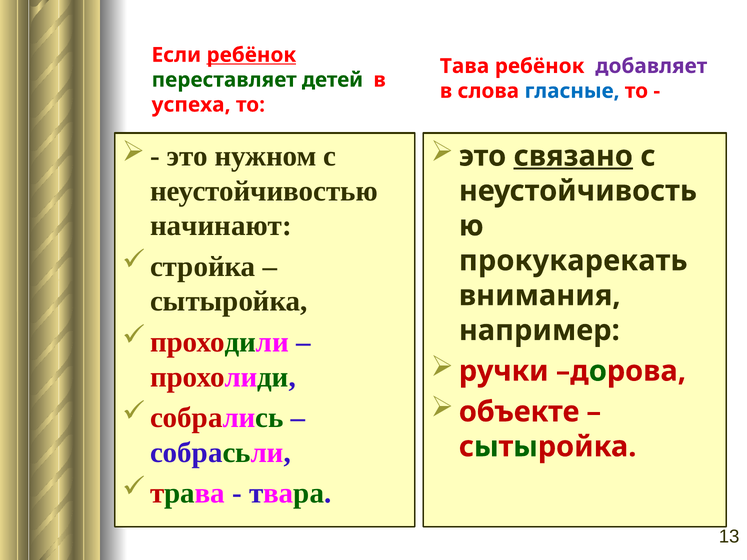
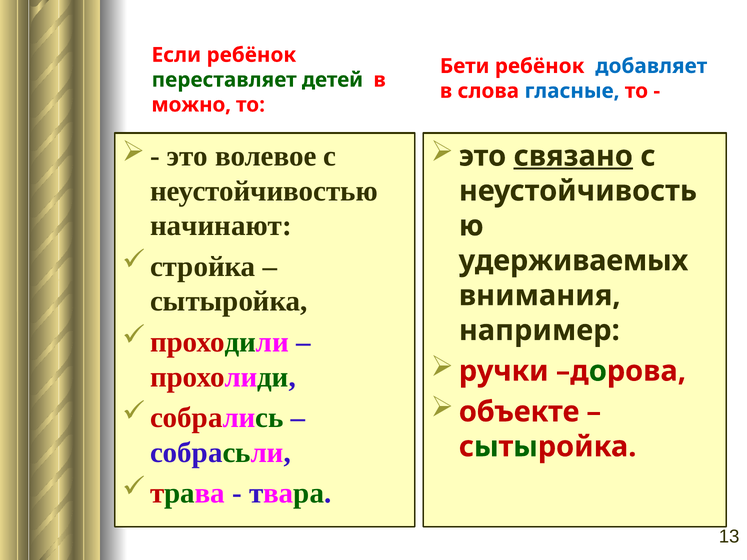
ребёнок underline: present -> none (251, 55)
Тава: Тава -> Бети (465, 66)
добавляет colour: purple -> blue (651, 66)
успеха: успеха -> можно (191, 105)
нужном: нужном -> волевое (266, 156)
прокукарекать: прокукарекать -> удерживаемых (573, 261)
